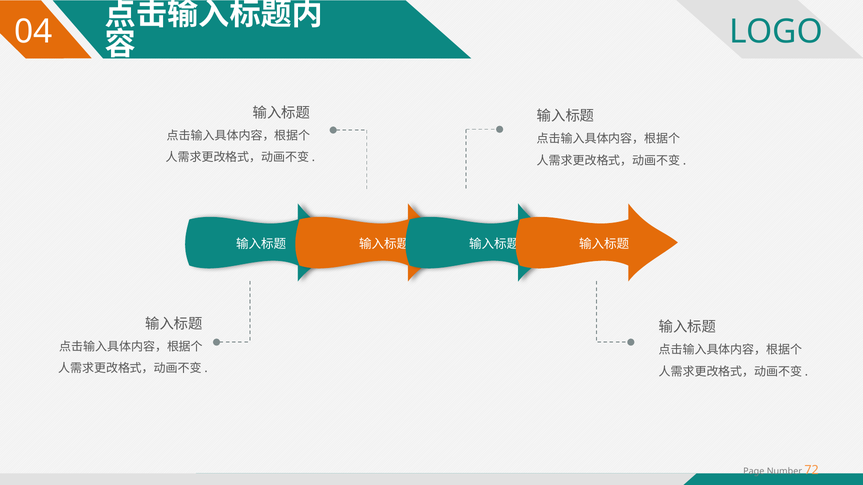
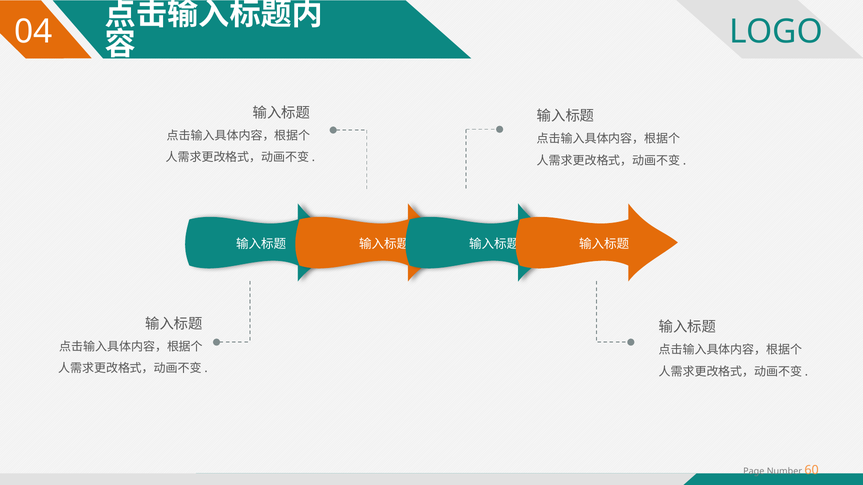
72: 72 -> 60 (812, 471)
